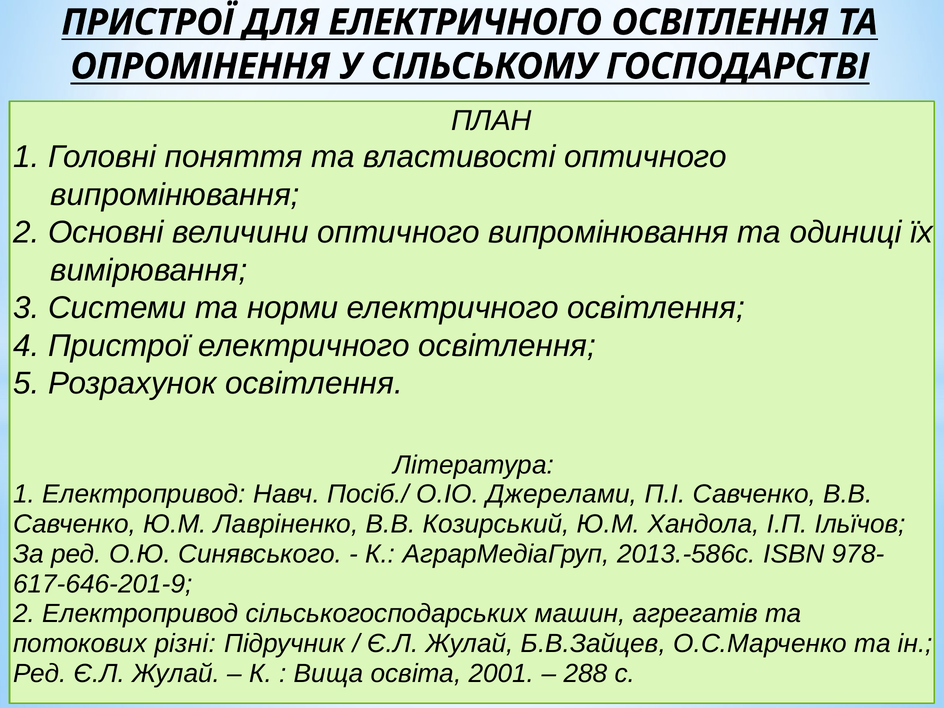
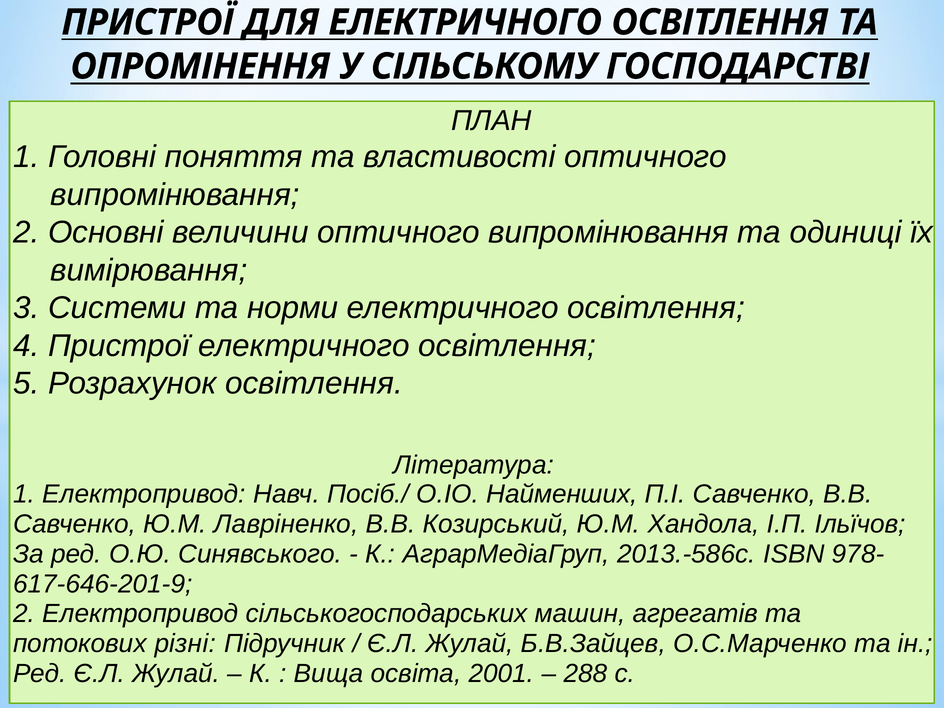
Джерелами: Джерелами -> Найменших (562, 494)
